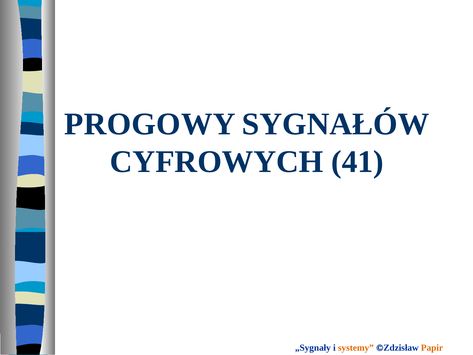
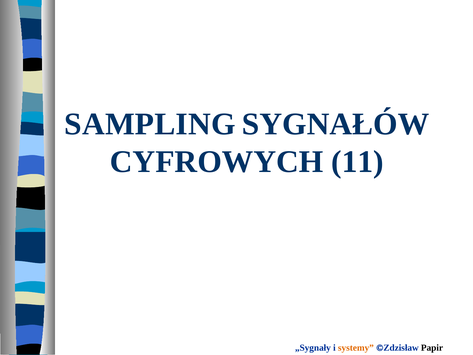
PROGOWY: PROGOWY -> SAMPLING (150, 124)
41: 41 -> 11 (358, 162)
Papir colour: orange -> black (432, 347)
